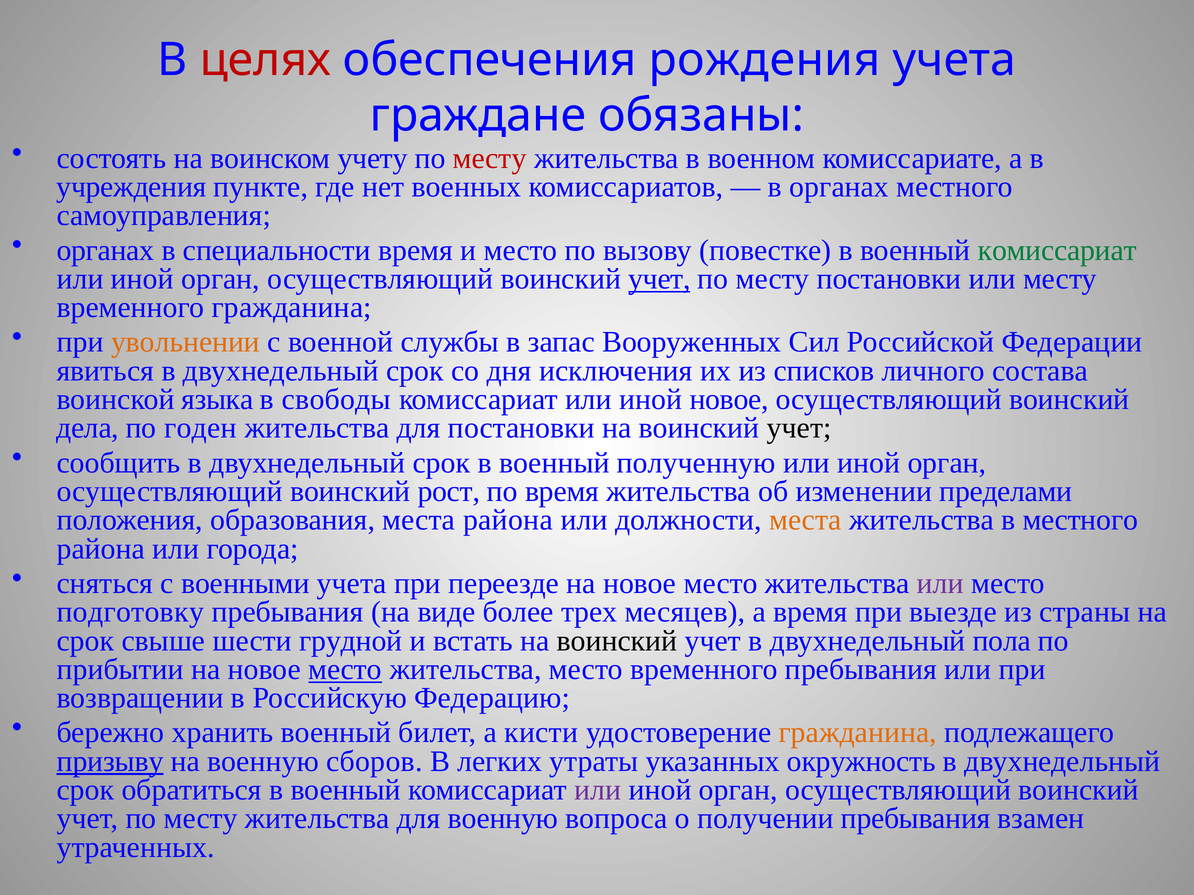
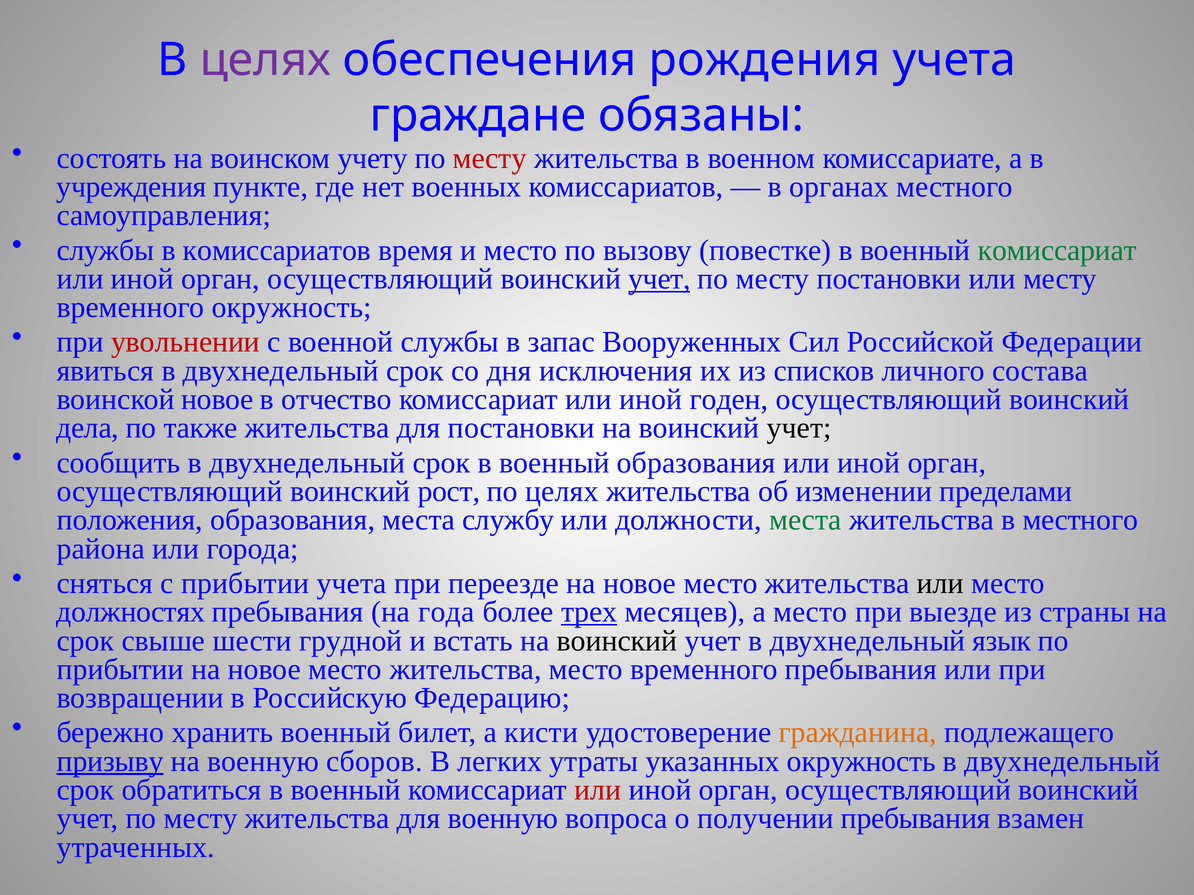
целях colour: red -> purple (265, 60)
органах: органах -> службы (105, 250)
в специальности: специальности -> комиссариатов (277, 250)
временного гражданина: гражданина -> окружность (292, 308)
увольнении colour: orange -> red (186, 342)
воинской языка: языка -> новое (217, 400)
свободы: свободы -> отчество (337, 400)
иной новое: новое -> годен (729, 400)
годен: годен -> также (201, 428)
военный полученную: полученную -> образования (696, 463)
по время: время -> целях (562, 492)
места района: района -> службу (508, 520)
места colour: orange -> green (805, 520)
с военными: военными -> прибытии (245, 584)
или colour: purple -> black (940, 584)
подготовку: подготовку -> должностях (131, 612)
виде: виде -> года (446, 612)
трех underline: none -> present (589, 612)
а время: время -> место (810, 612)
пола: пола -> язык (1002, 641)
место underline: present -> none (345, 670)
или colour: purple -> red (598, 790)
